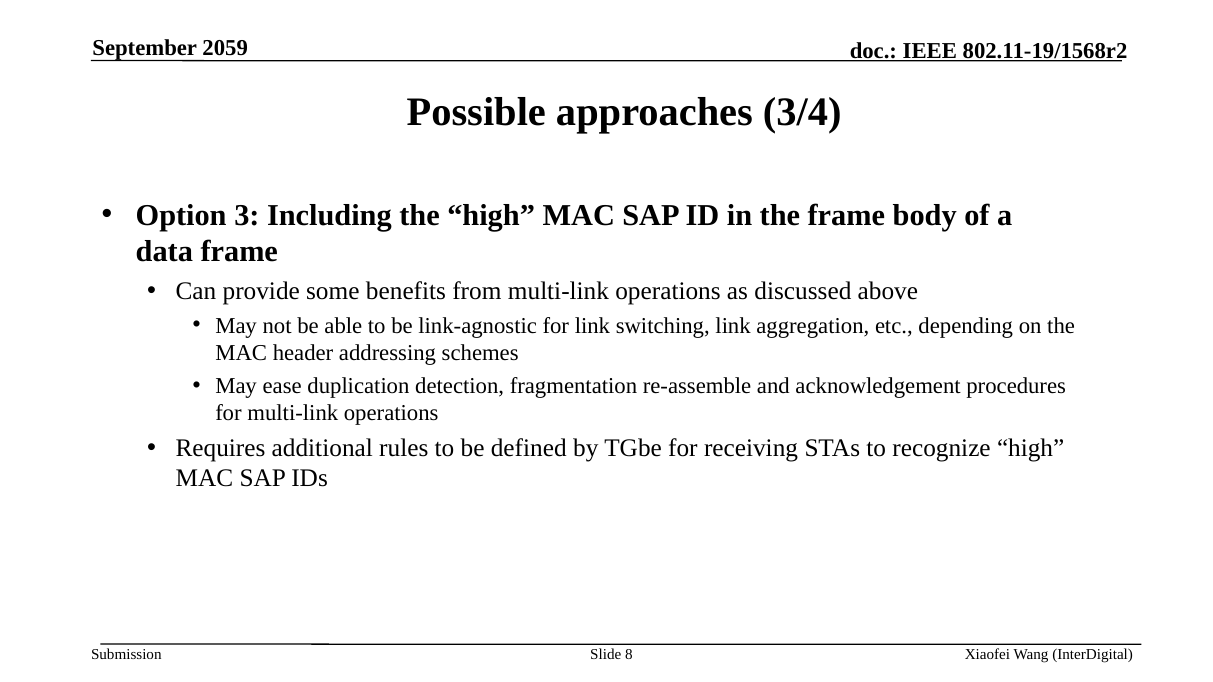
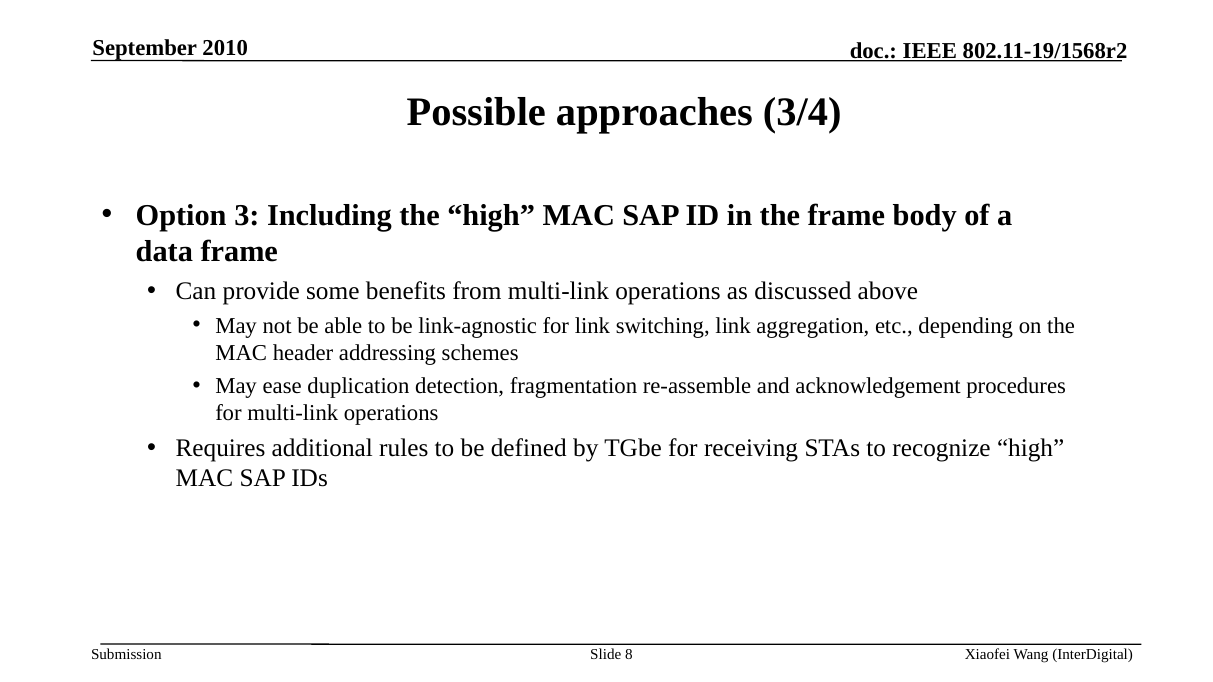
2059: 2059 -> 2010 (225, 48)
